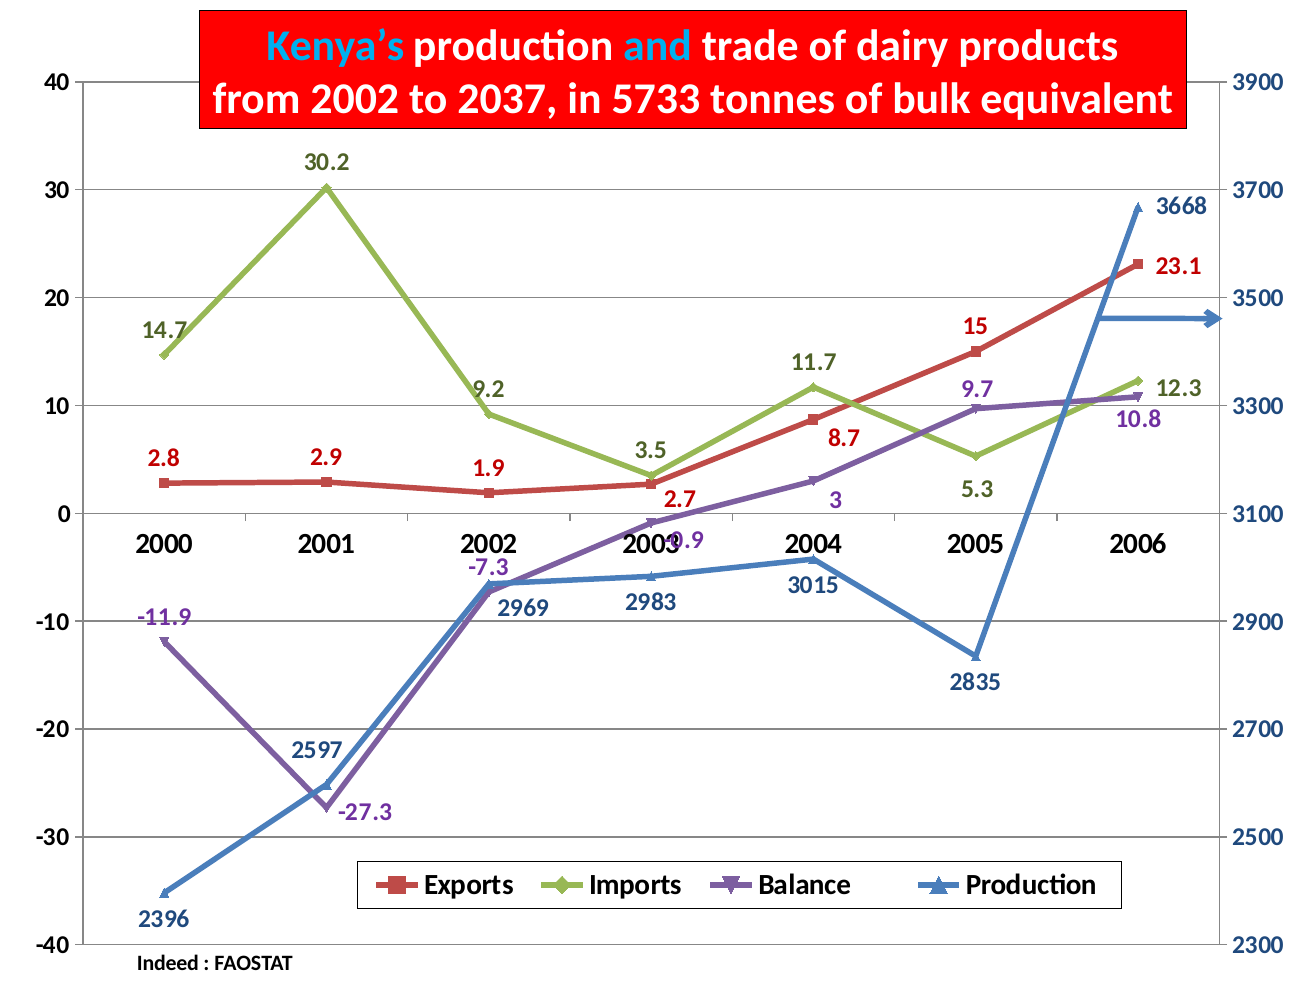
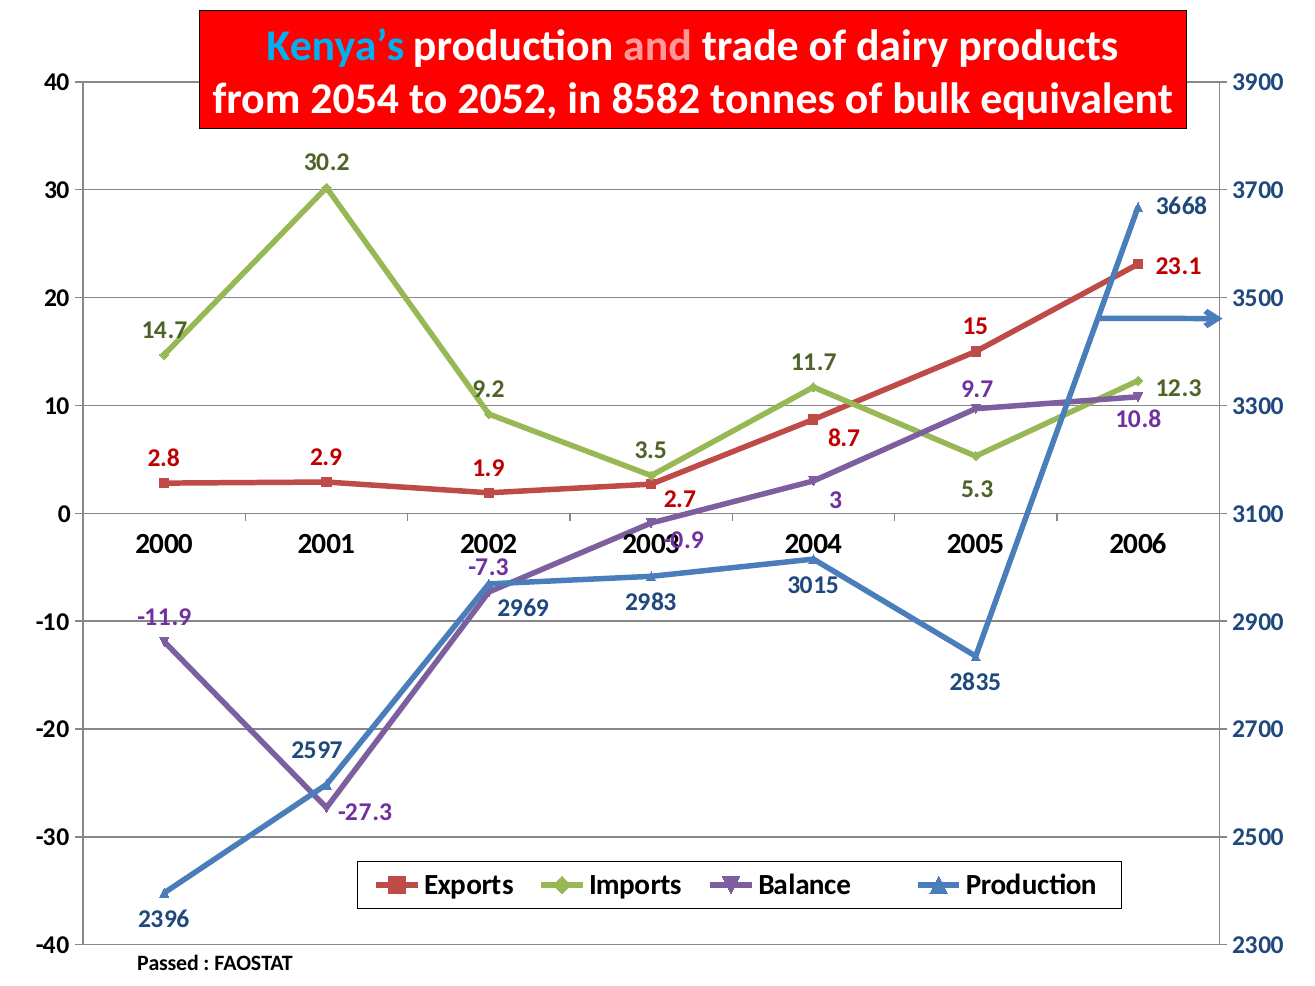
and colour: light blue -> pink (657, 46)
from 2002: 2002 -> 2054 (355, 99)
2037: 2037 -> 2052 (507, 99)
5733: 5733 -> 8582 (656, 99)
Indeed: Indeed -> Passed (168, 963)
